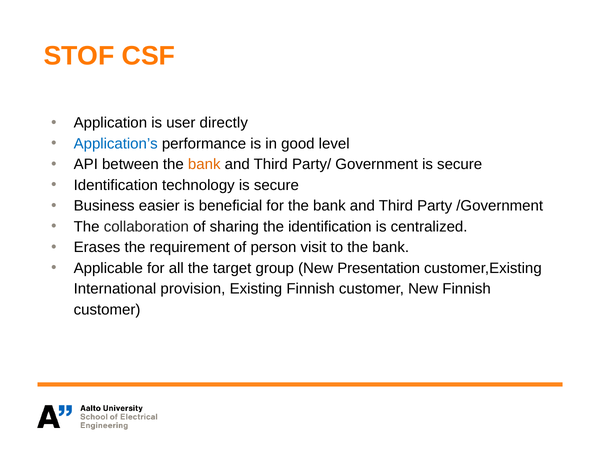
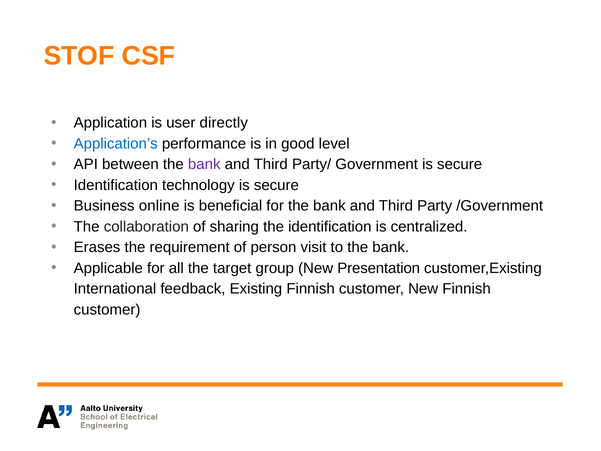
bank colour: orange -> purple (204, 164)
easier: easier -> online (159, 206)
provision: provision -> feedback (193, 289)
